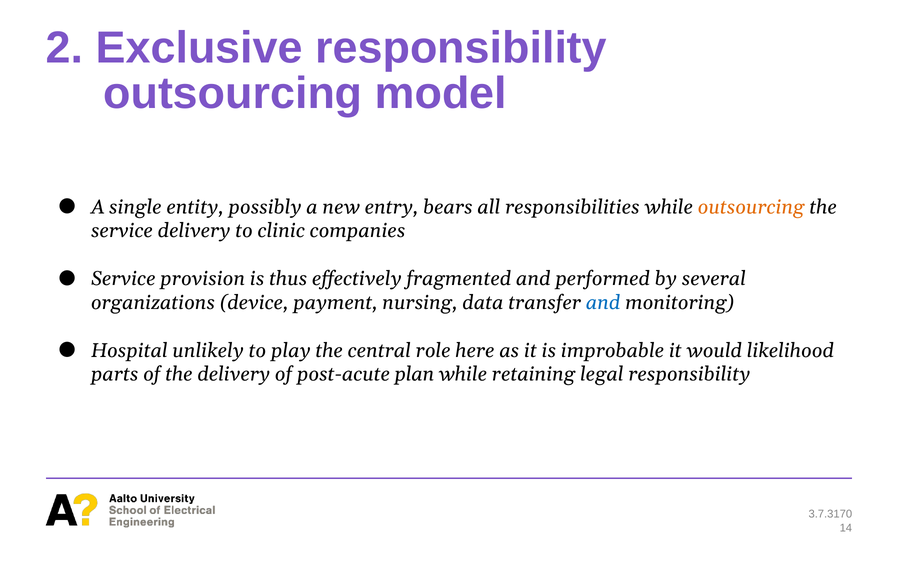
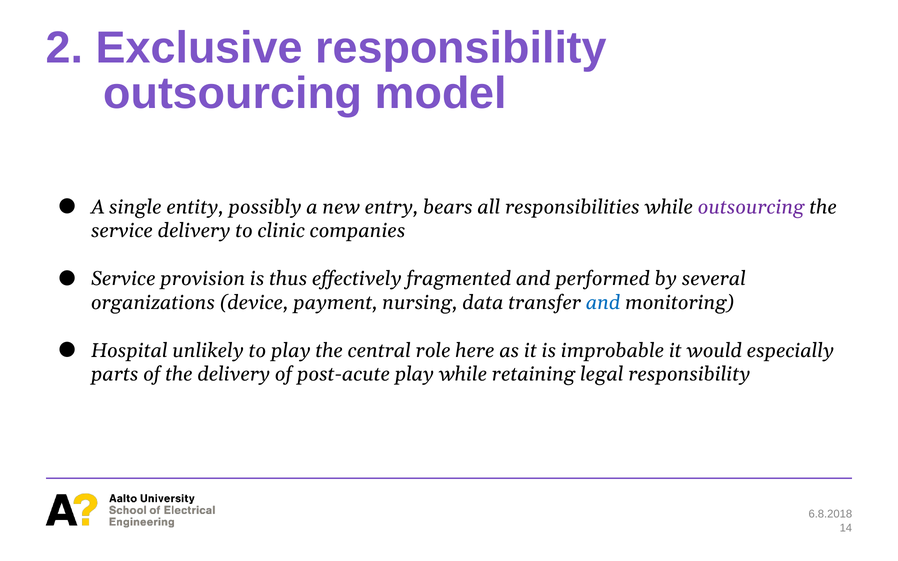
outsourcing colour: orange -> purple (751, 207)
likelihood: likelihood -> especially (790, 351)
post-acute plan: plan -> play (414, 375)
3.7.3170: 3.7.3170 -> 6.8.2018 (830, 514)
